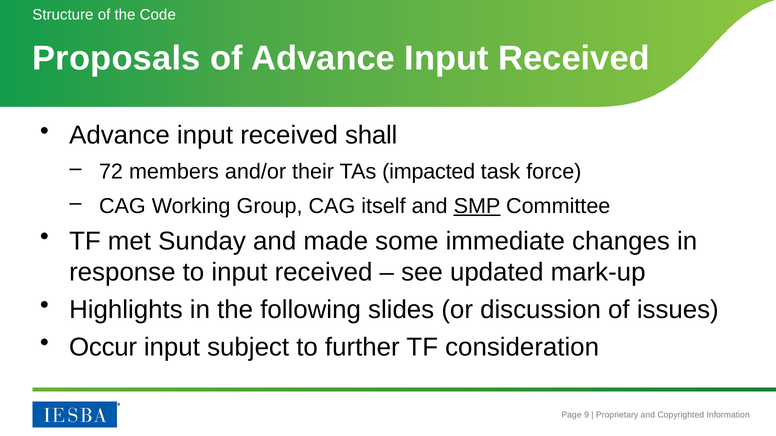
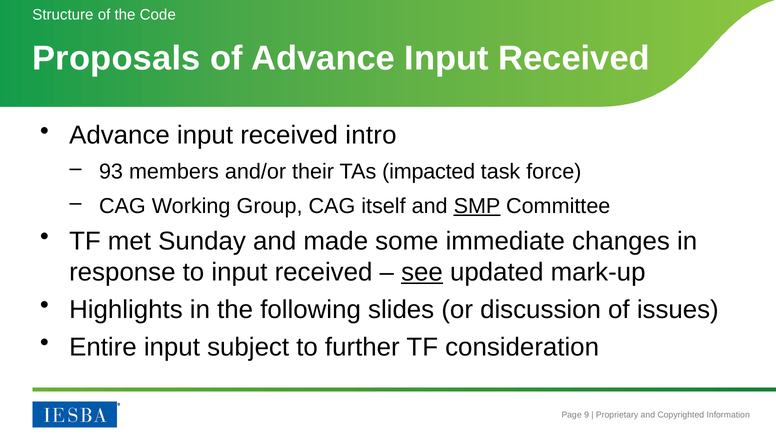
shall: shall -> intro (371, 135)
72: 72 -> 93 (111, 172)
see underline: none -> present (422, 273)
Occur: Occur -> Entire (103, 348)
